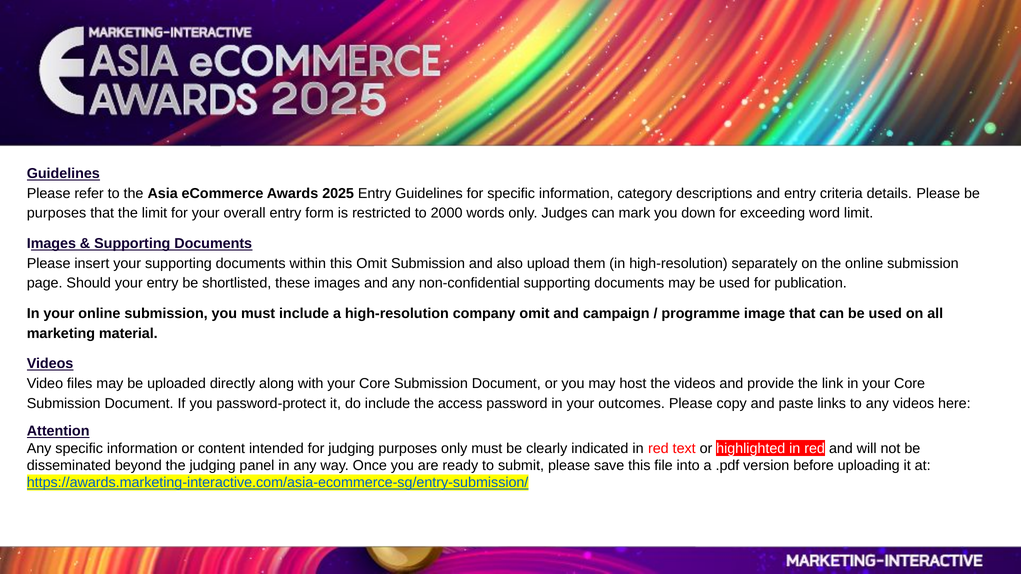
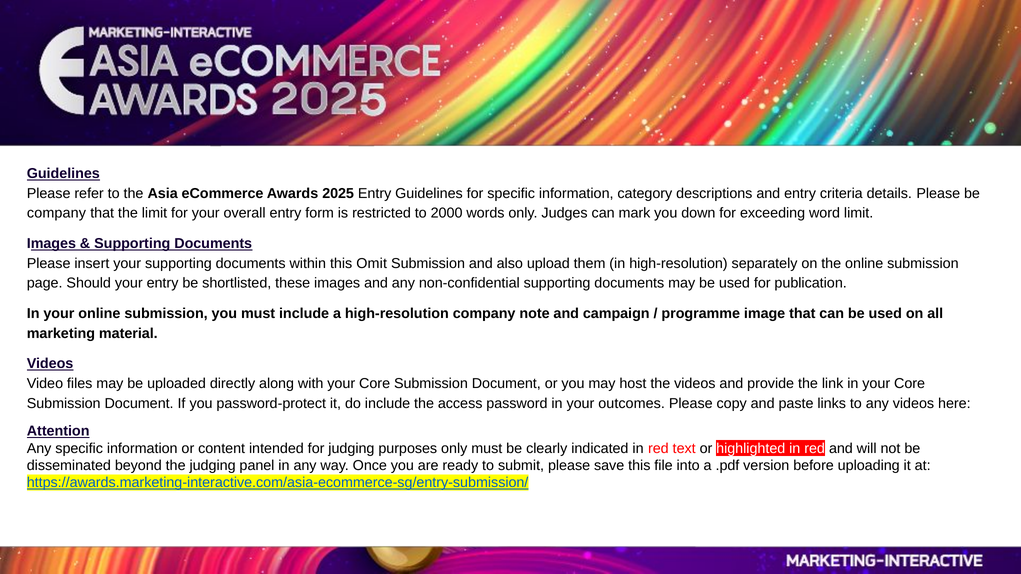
purposes: purposes -> company (56, 213)
company omit: omit -> note (535, 314)
